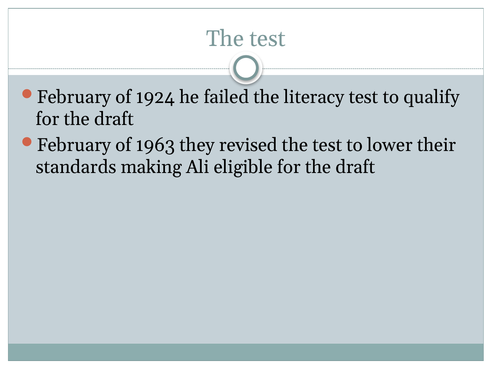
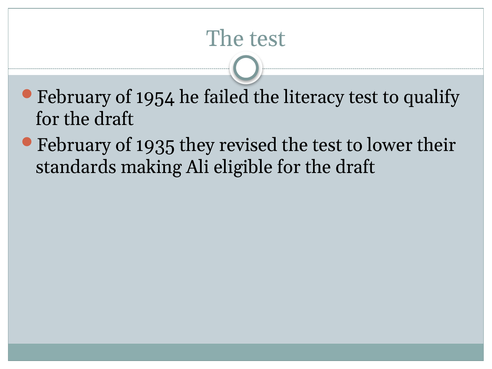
1924: 1924 -> 1954 (155, 97)
1963: 1963 -> 1935 (155, 145)
